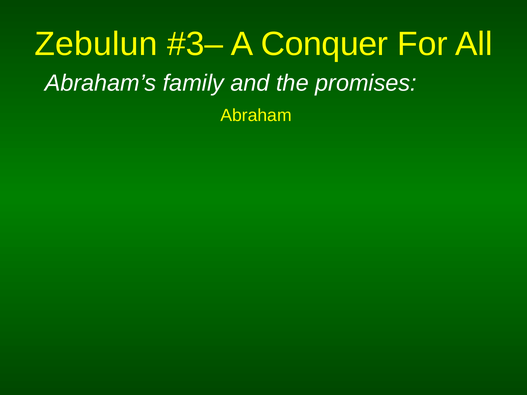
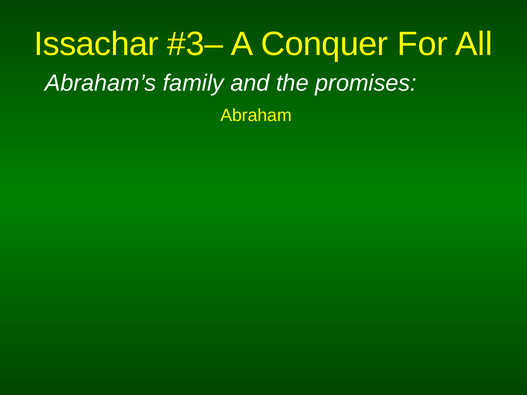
Zebulun: Zebulun -> Issachar (96, 44)
